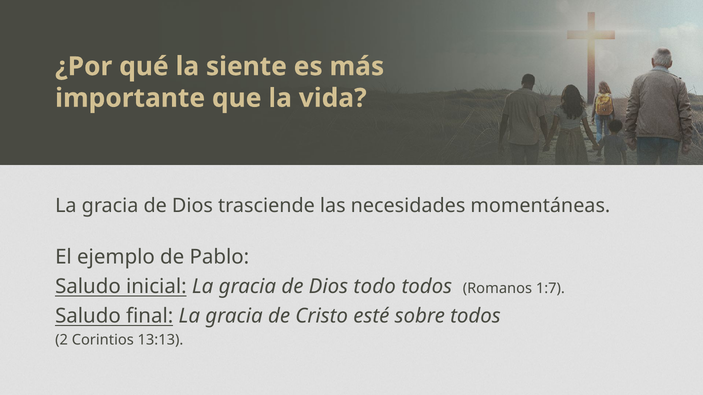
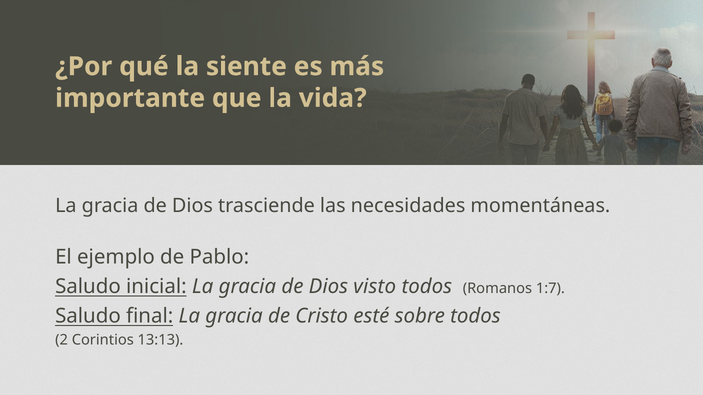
todo: todo -> visto (375, 287)
